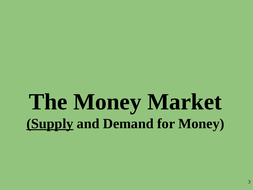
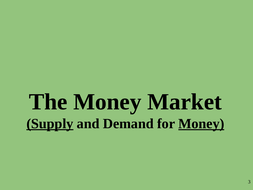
Money underline: none -> present (201, 123)
